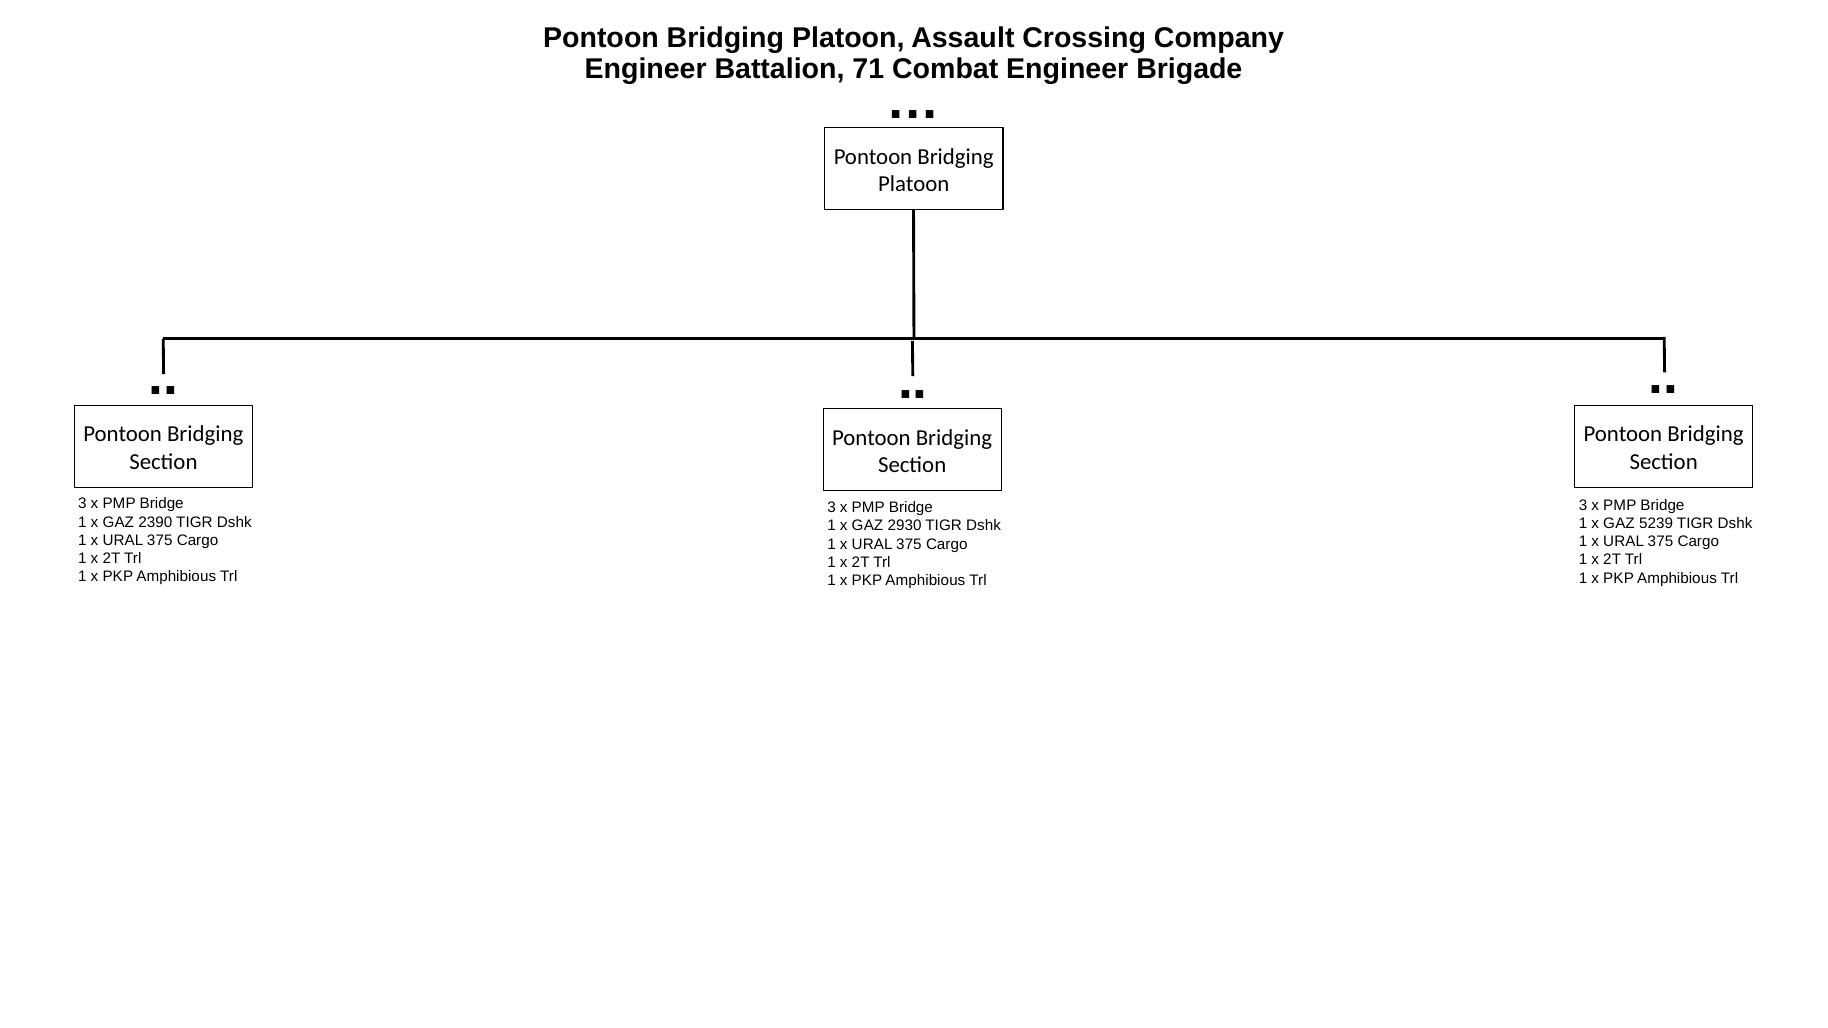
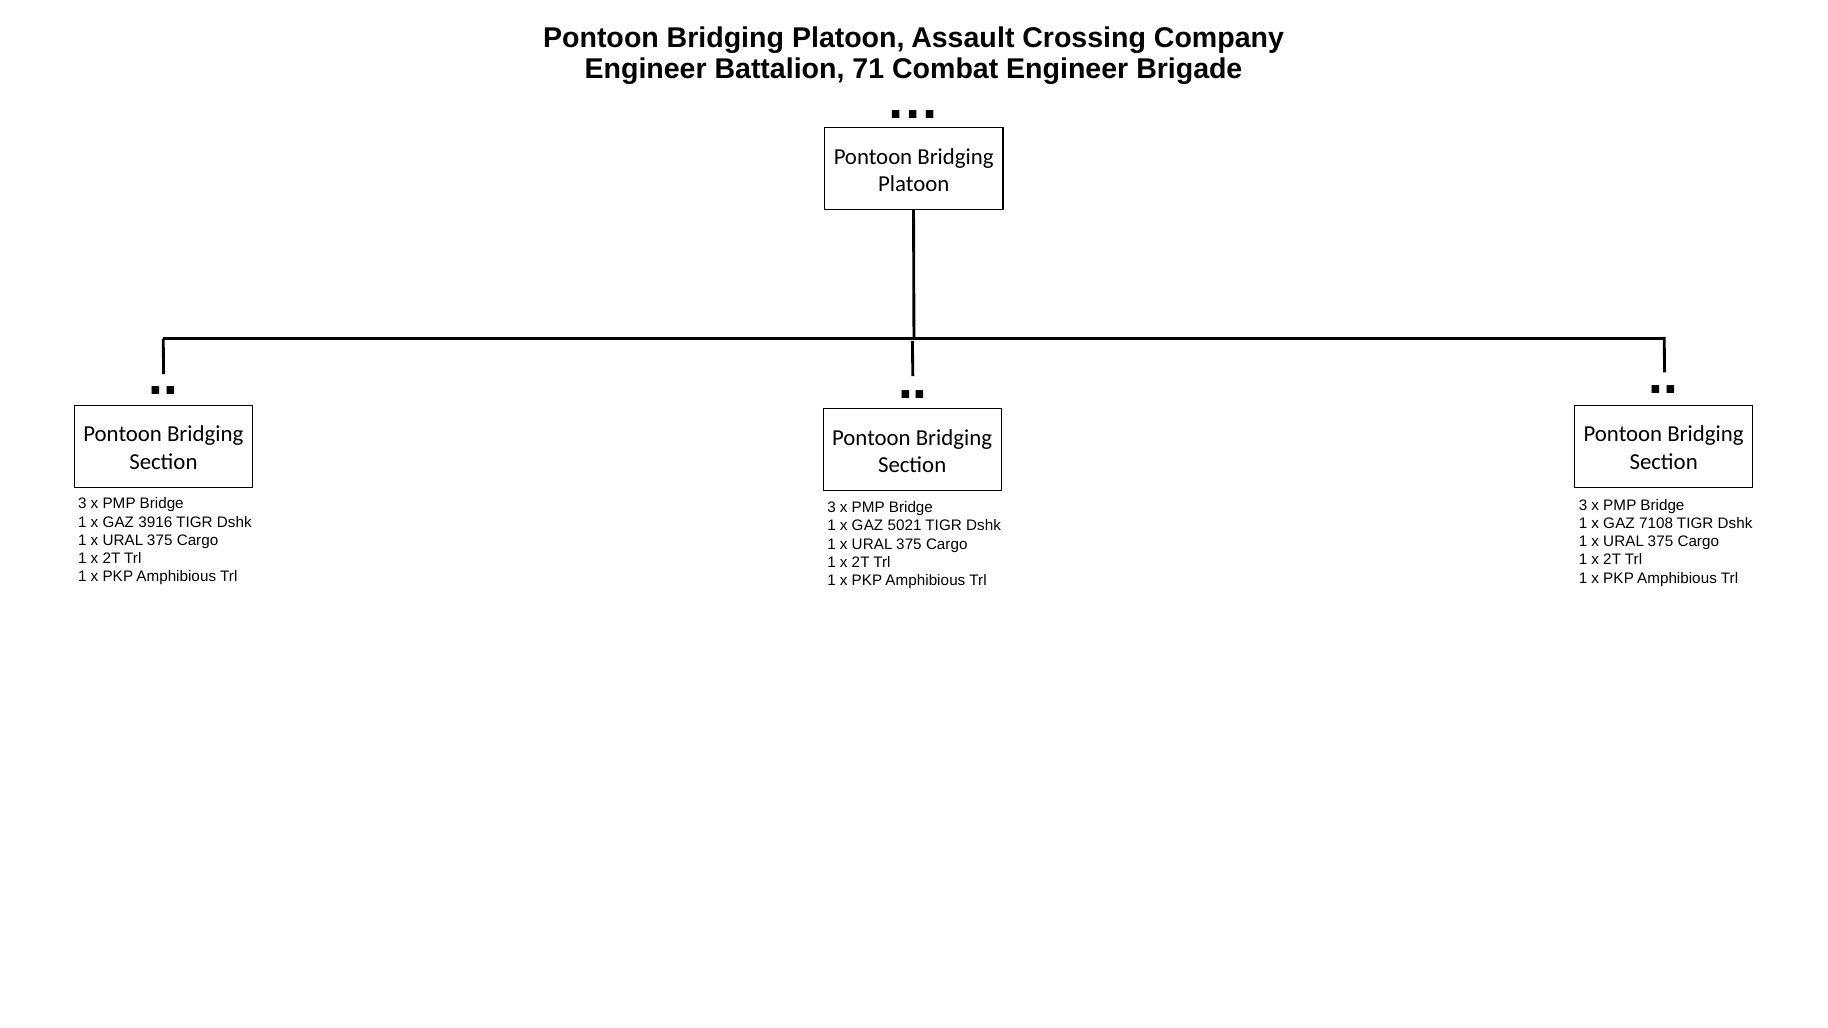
2390: 2390 -> 3916 (155, 522)
5239: 5239 -> 7108 (1656, 524)
2930: 2930 -> 5021 (905, 526)
